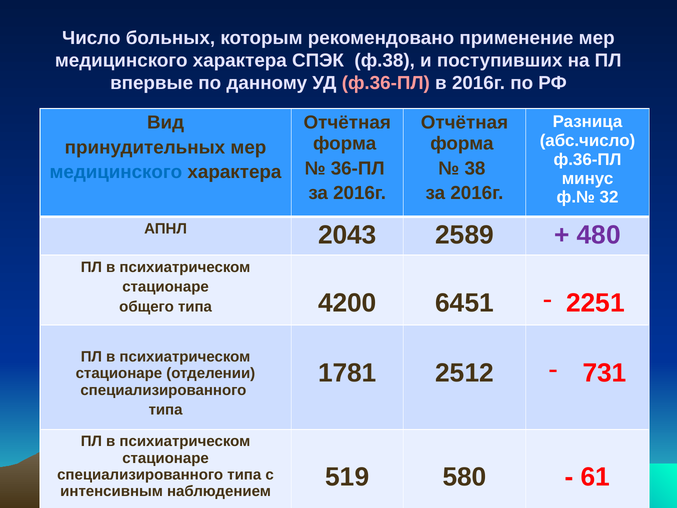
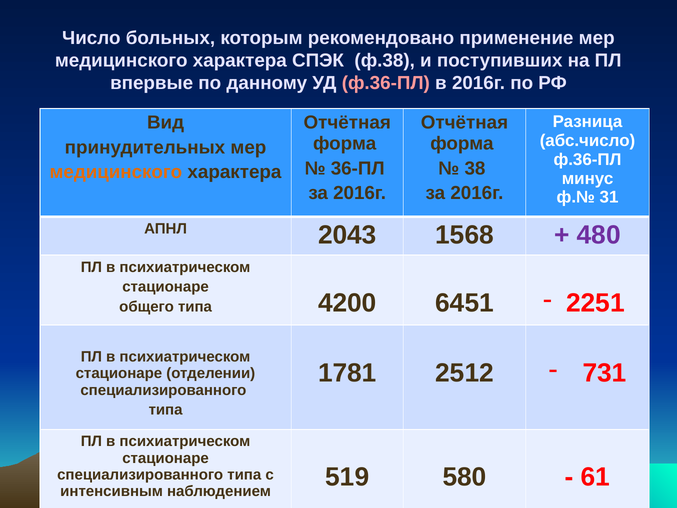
медицинского colour: blue -> orange (116, 172)
32: 32 -> 31 (609, 197)
2589: 2589 -> 1568 (465, 235)
